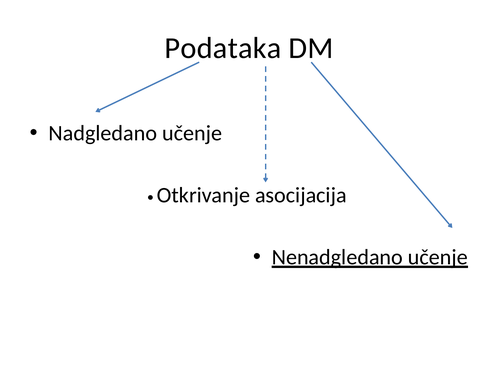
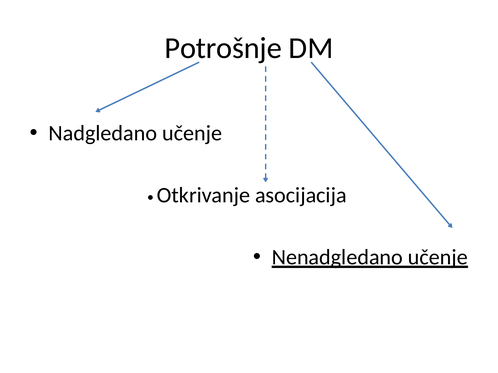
Podataka: Podataka -> Potrošnje (223, 48)
